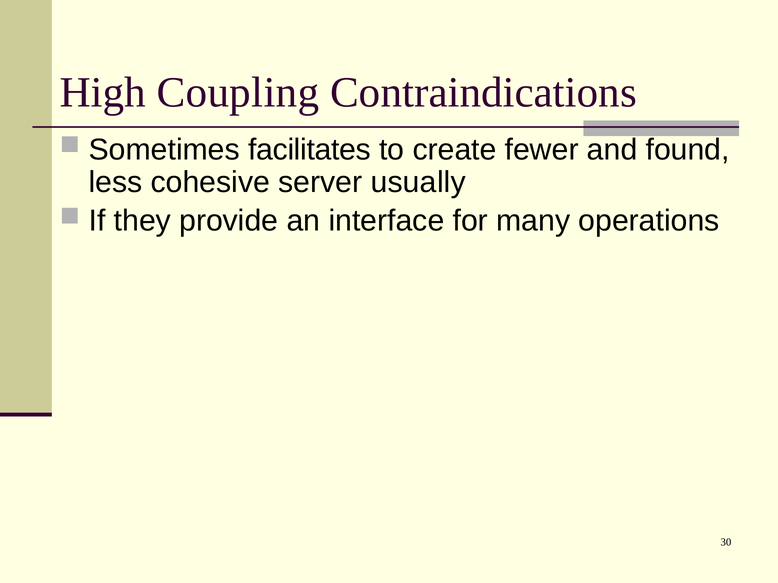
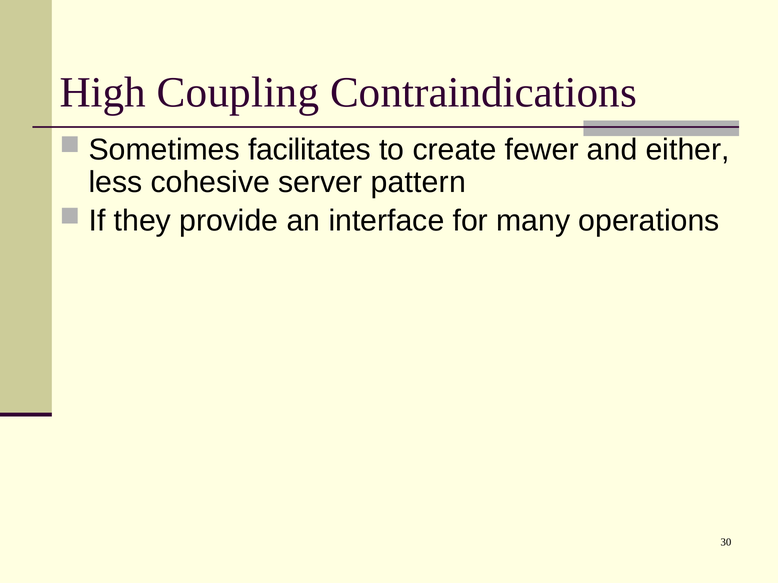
found: found -> either (688, 150)
usually: usually -> pattern (418, 182)
